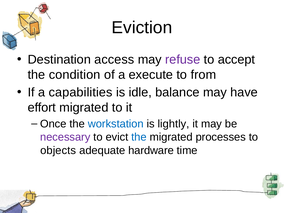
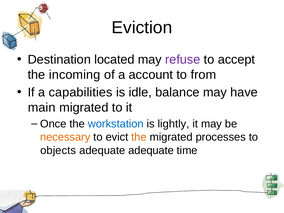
access: access -> located (114, 60)
condition: condition -> incoming (75, 75)
execute: execute -> account (151, 75)
effort: effort -> main (42, 108)
necessary colour: purple -> orange (65, 137)
the colour: blue -> orange (139, 137)
adequate hardware: hardware -> adequate (151, 150)
